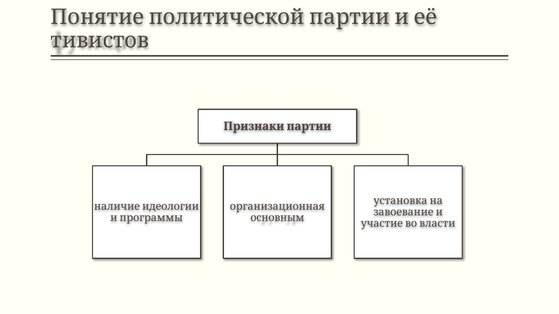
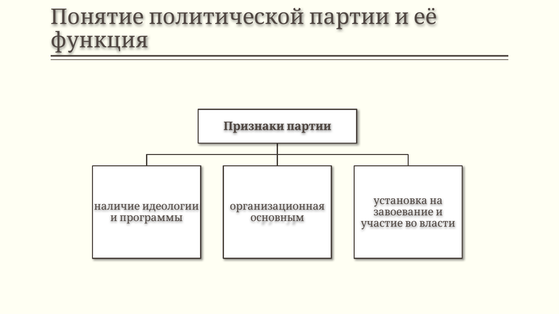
тивистов: тивистов -> функция (100, 40)
